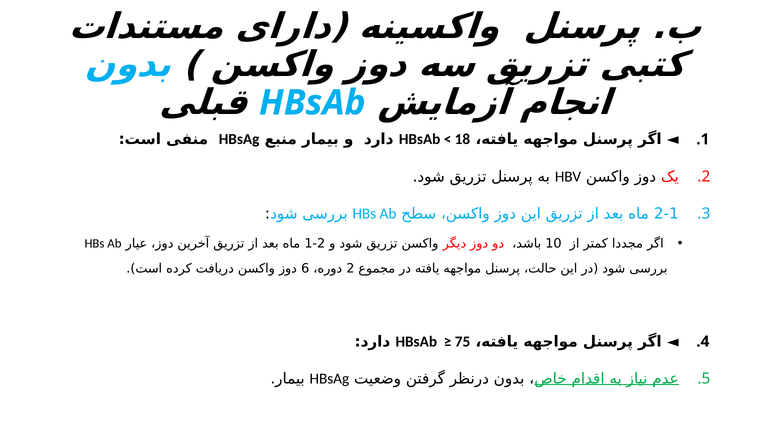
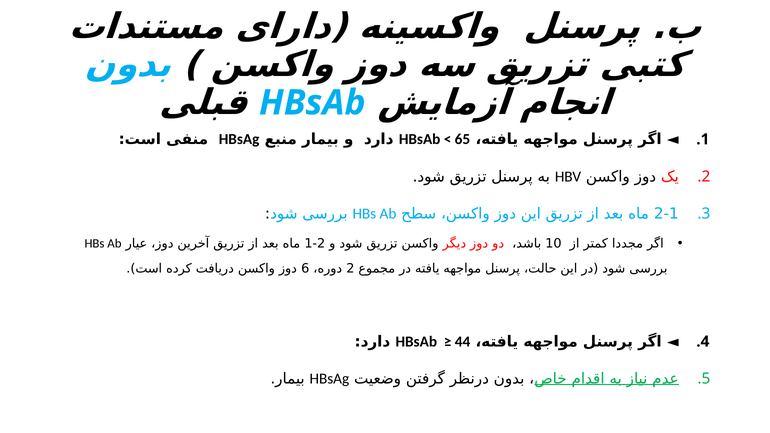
18: 18 -> 65 (462, 139)
75: 75 -> 44 (463, 342)
